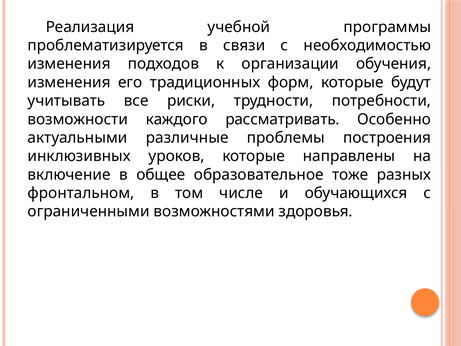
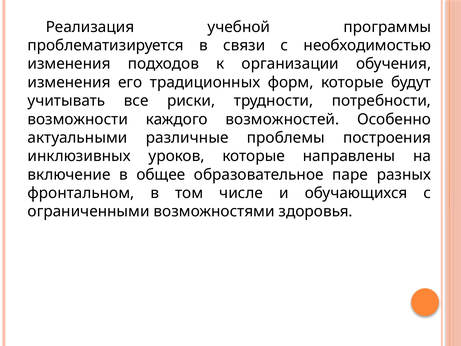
рассматривать: рассматривать -> возможностей (282, 119)
тоже: тоже -> паре (350, 174)
